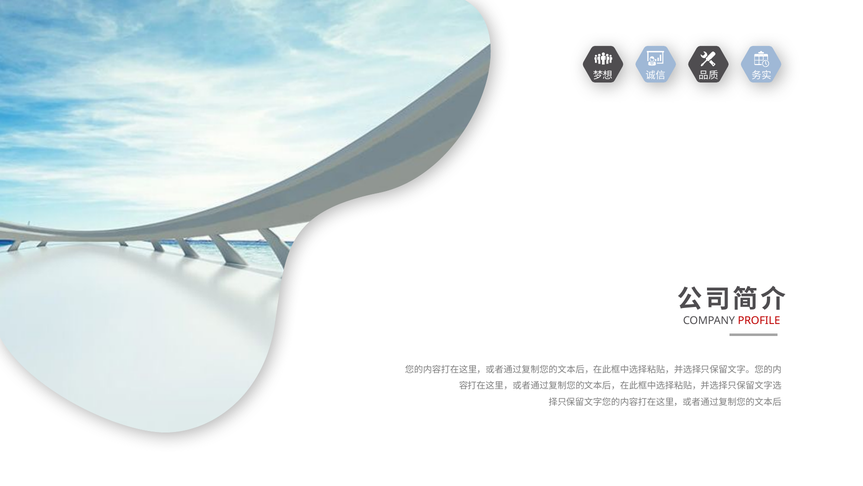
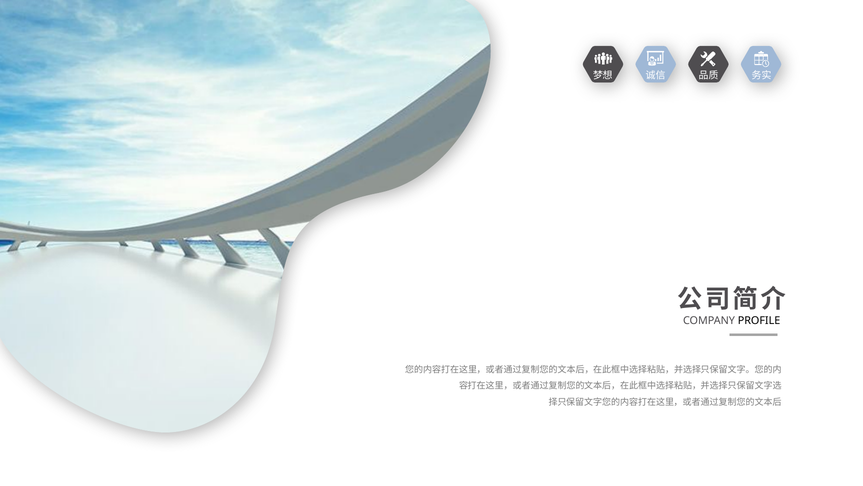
PROFILE colour: red -> black (759, 320)
